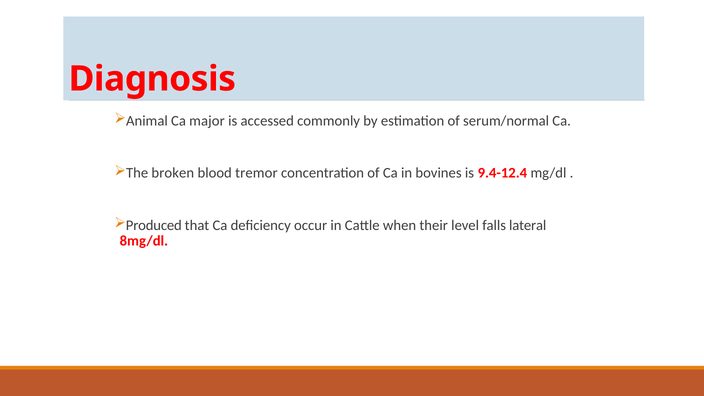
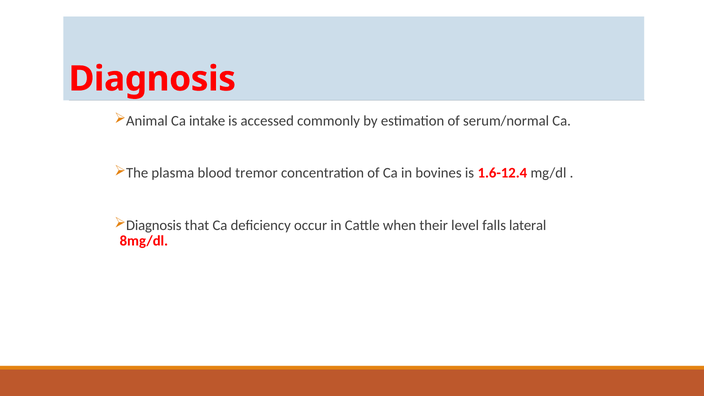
major: major -> intake (207, 121)
broken: broken -> plasma (173, 173)
9.4-12.4: 9.4-12.4 -> 1.6-12.4 (502, 173)
Produced: Produced -> Diagnosis (154, 225)
